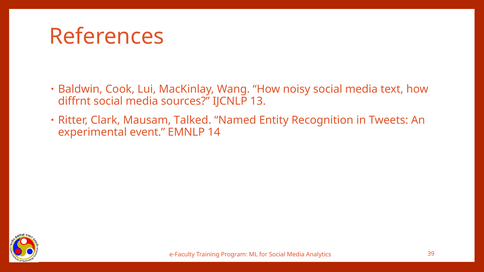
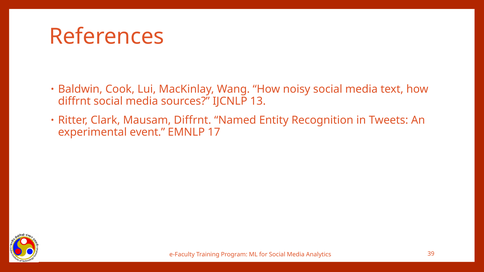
Mausam Talked: Talked -> Diffrnt (193, 120)
14: 14 -> 17 (214, 132)
